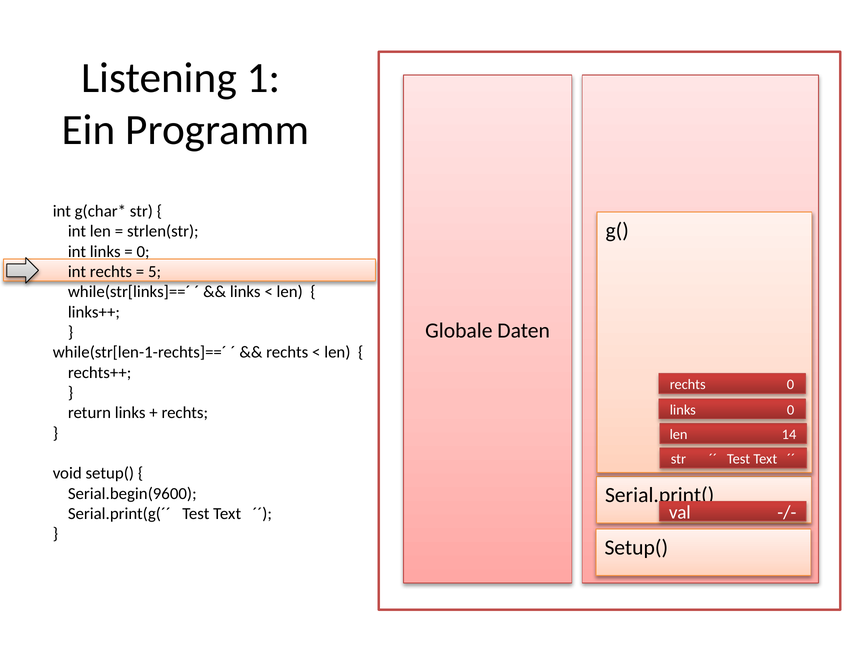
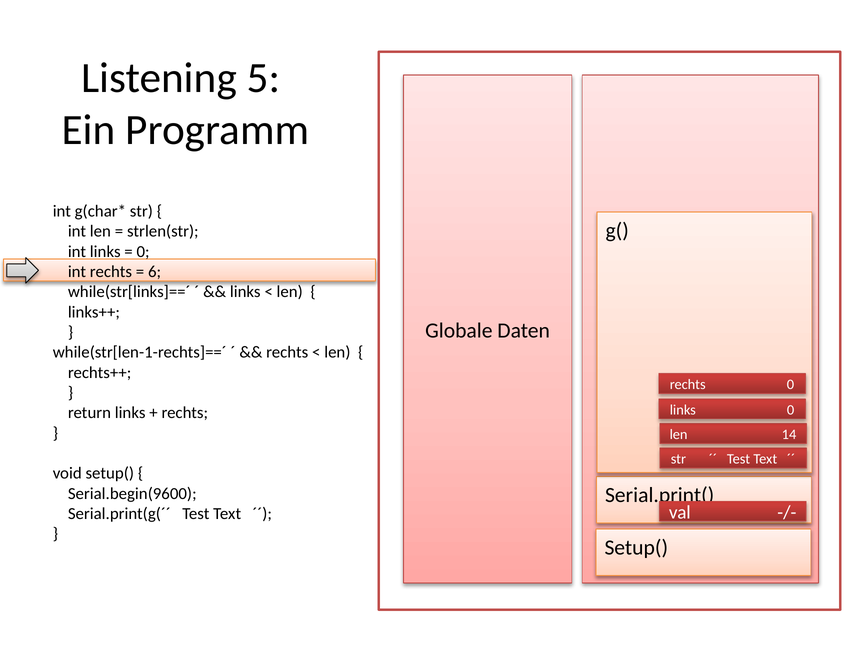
1: 1 -> 5 (263, 78)
5: 5 -> 6 (155, 272)
